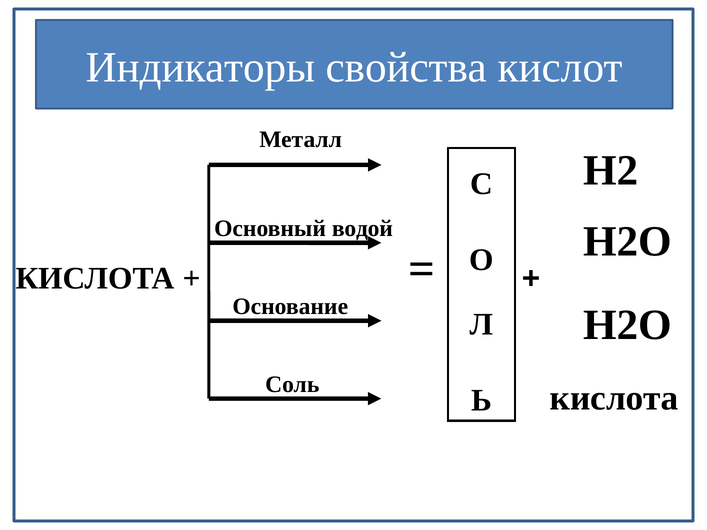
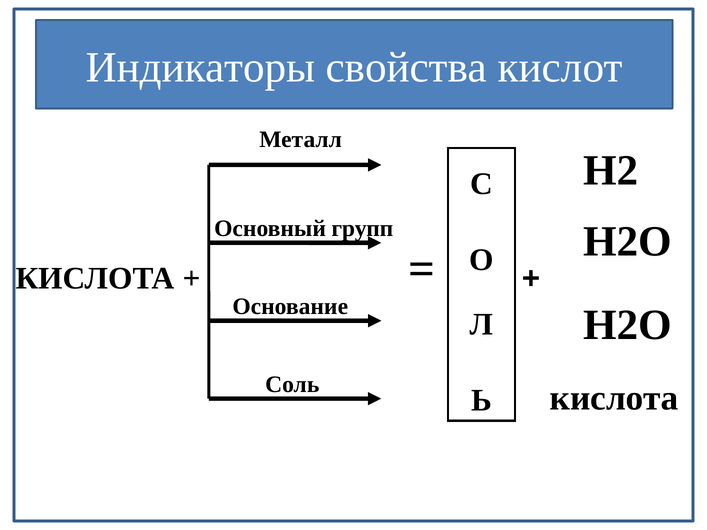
водой: водой -> групп (362, 229)
